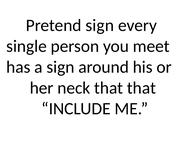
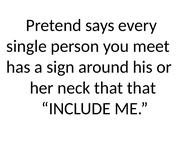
Pretend sign: sign -> says (100, 25)
